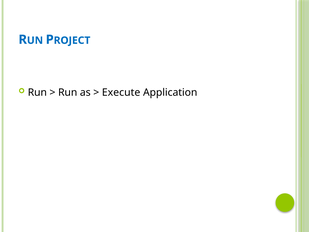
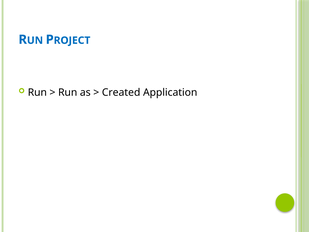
Execute: Execute -> Created (121, 92)
